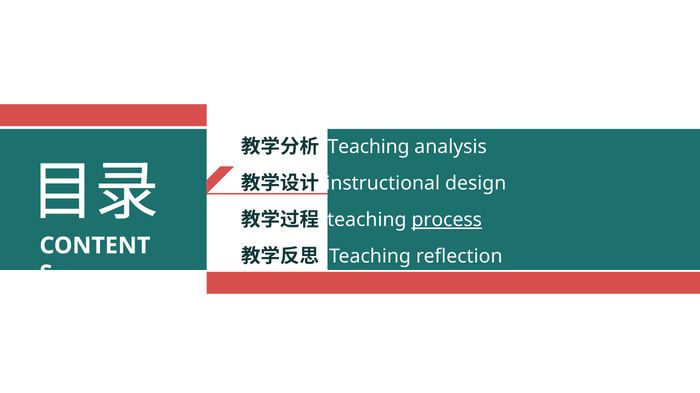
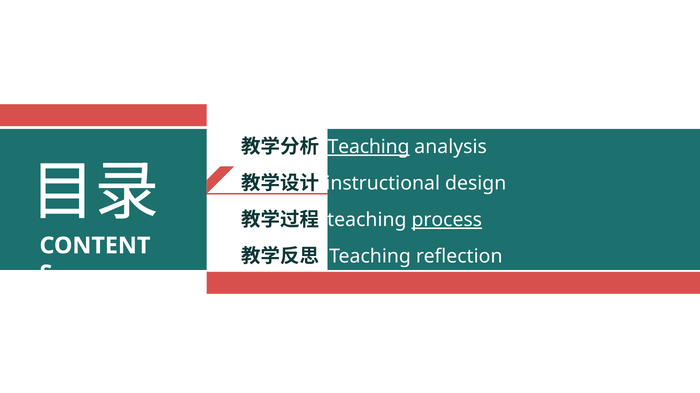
Teaching underline: none -> present (369, 147)
